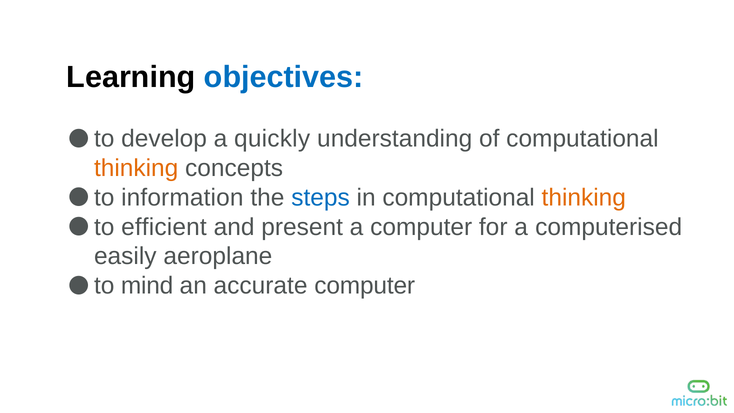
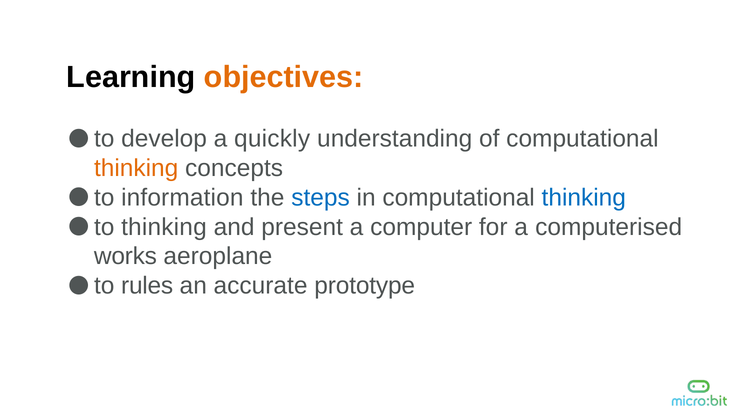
objectives colour: blue -> orange (284, 77)
thinking colour: orange -> blue (584, 198)
to efficient: efficient -> thinking (164, 227)
easily: easily -> works (125, 256)
mind: mind -> rules (147, 286)
accurate computer: computer -> prototype (365, 286)
